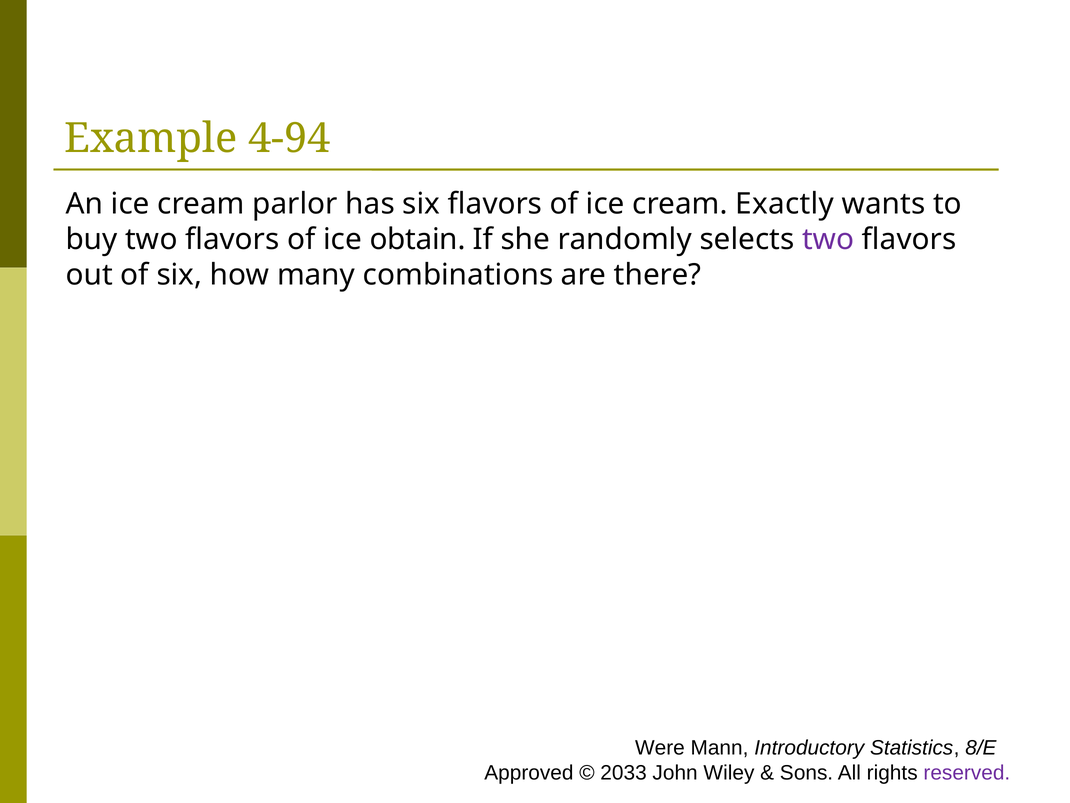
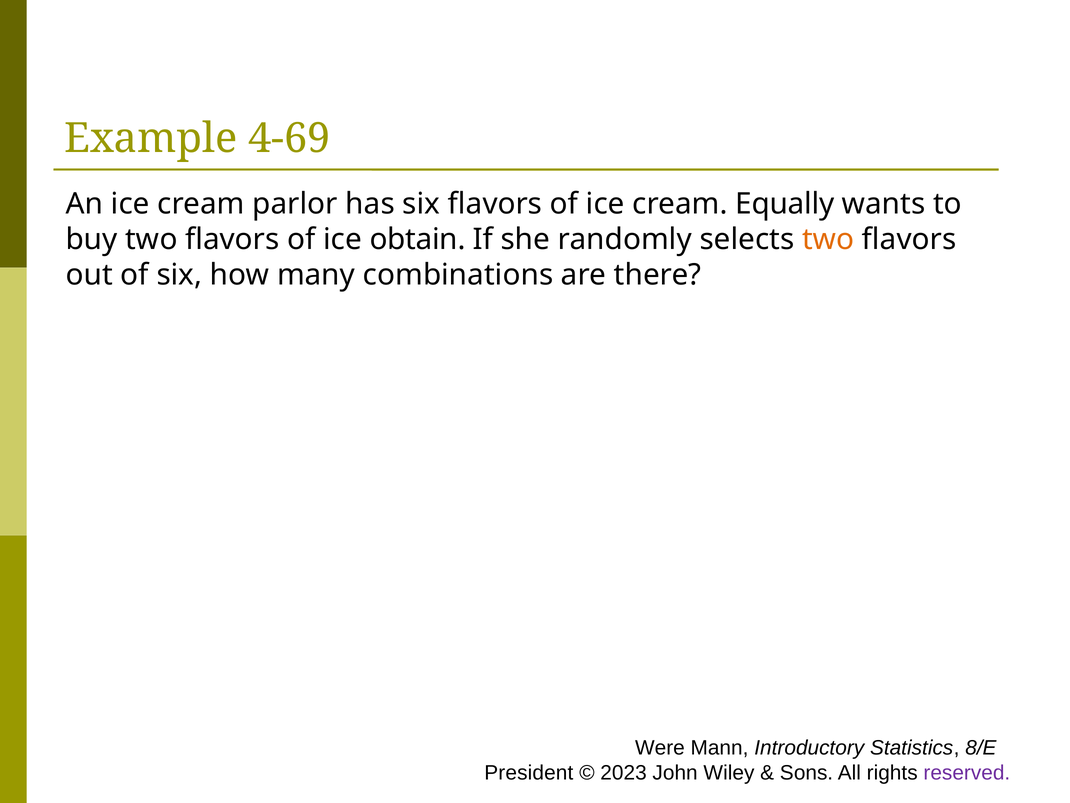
4-94: 4-94 -> 4-69 (289, 138)
Exactly: Exactly -> Equally (785, 204)
two colour: purple -> orange (828, 239)
Approved: Approved -> President (529, 772)
2033: 2033 -> 2023 (624, 772)
